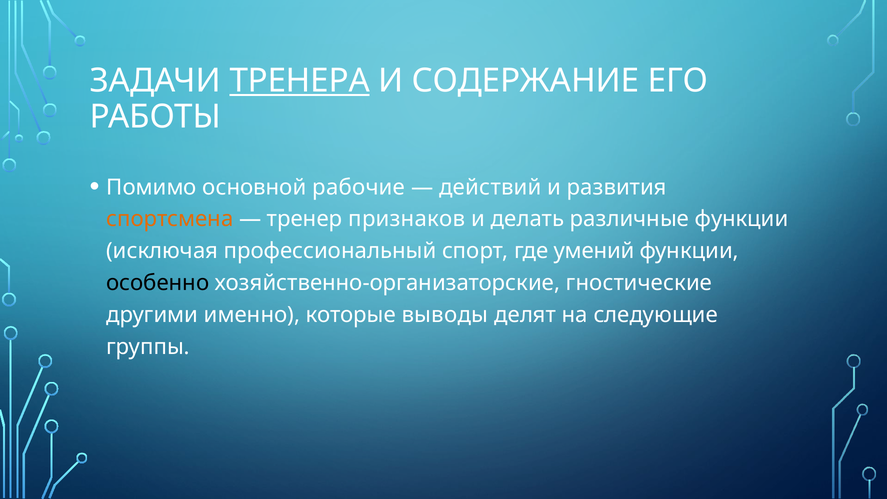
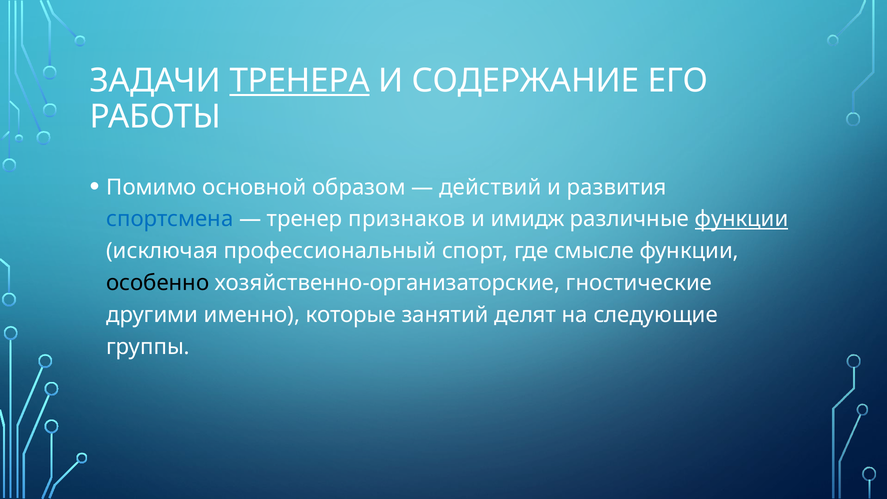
рабочие: рабочие -> образом (359, 187)
спортсмена colour: orange -> blue (170, 219)
делать: делать -> имидж (528, 219)
функции underline: none -> present (742, 219)
умений: умений -> смысле (594, 251)
выводы: выводы -> занятий (445, 315)
